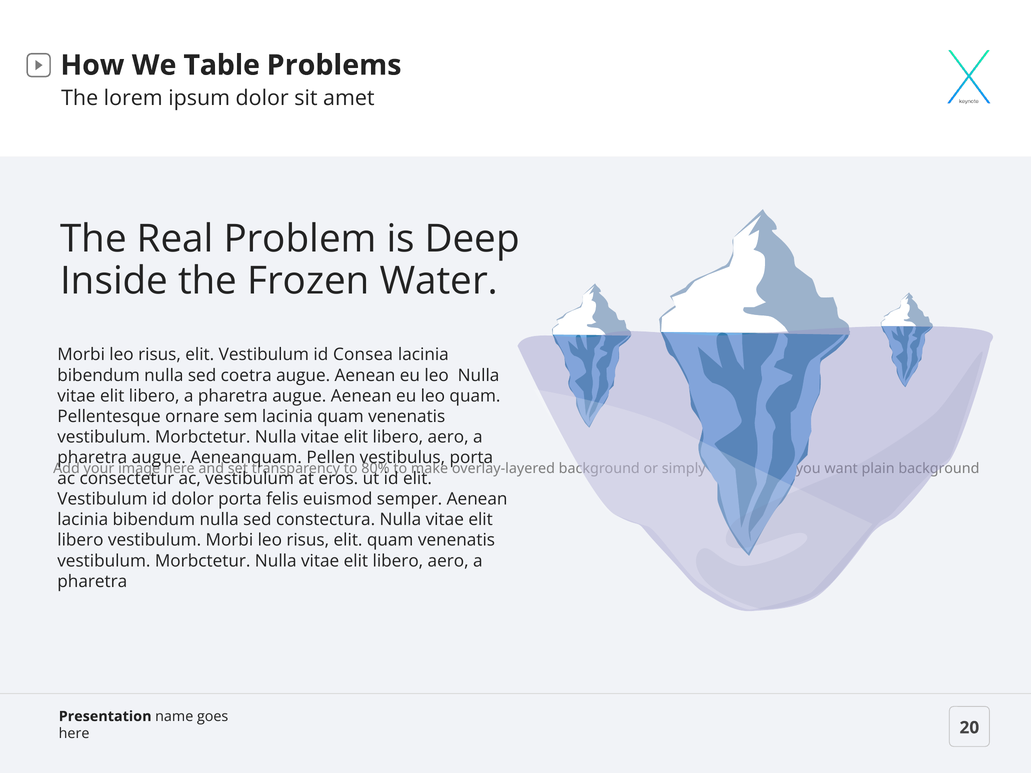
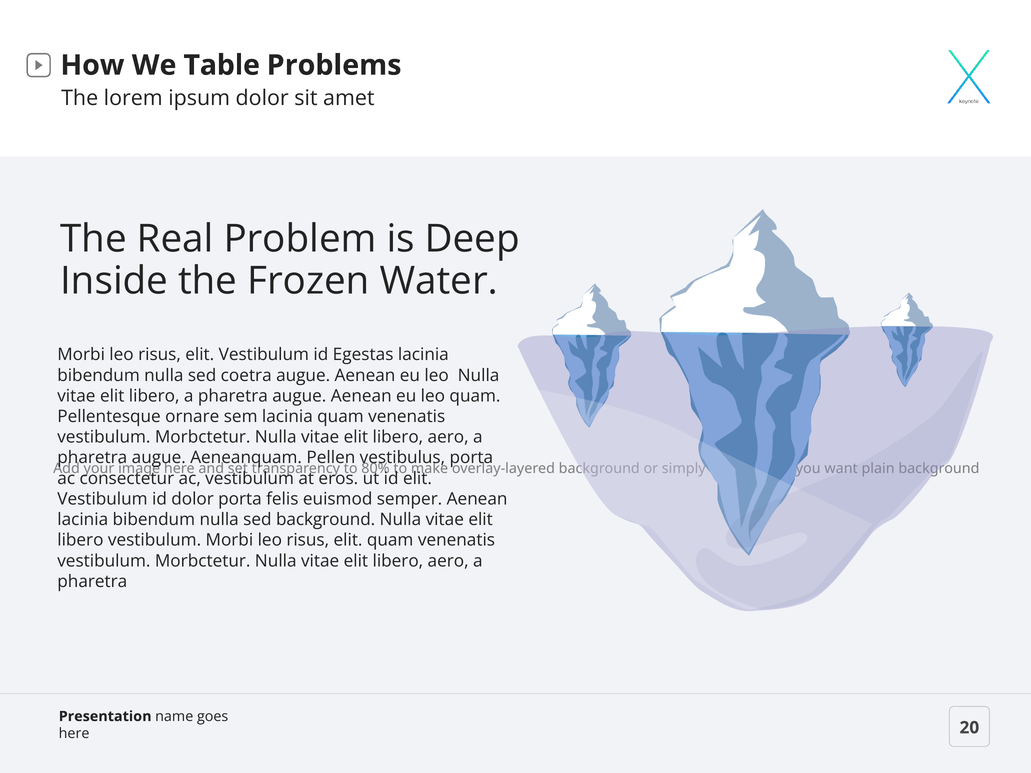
Consea: Consea -> Egestas (363, 355)
sed constectura: constectura -> background (326, 520)
